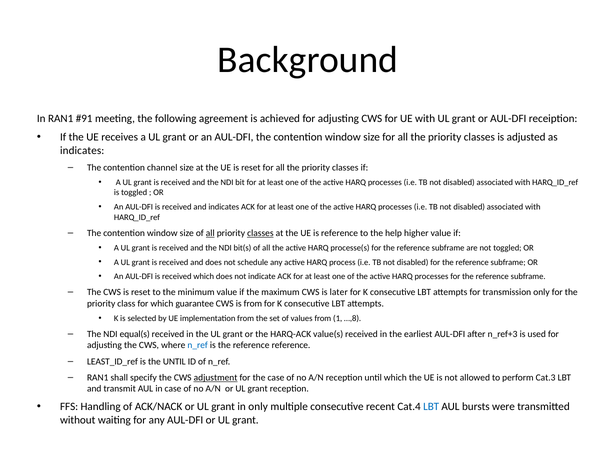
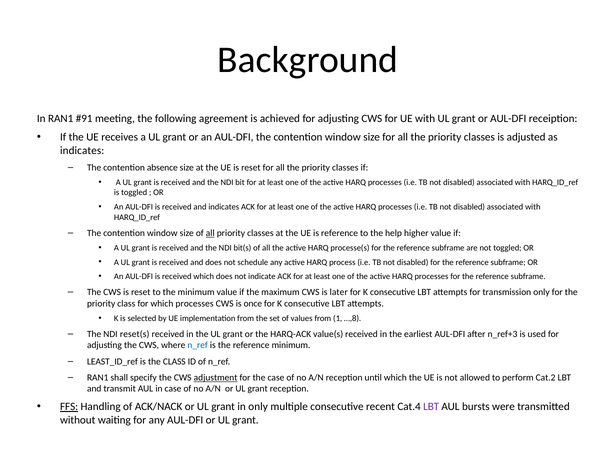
channel: channel -> absence (162, 168)
classes underline: present -> none (260, 233)
which guarantee: guarantee -> processes (195, 304)
is from: from -> once (253, 304)
equal(s: equal(s -> reset(s (135, 334)
reference reference: reference -> minimum (291, 345)
the UNTIL: UNTIL -> CLASS (174, 361)
Cat.3: Cat.3 -> Cat.2 (546, 378)
FFS underline: none -> present (69, 407)
LBT colour: blue -> purple (431, 407)
